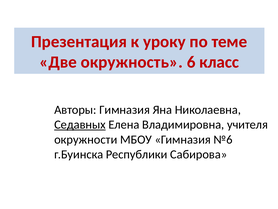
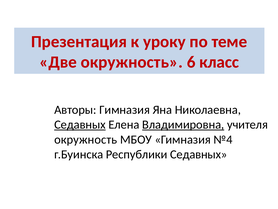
Владимировна underline: none -> present (183, 124)
окружности: окружности -> окружность (86, 139)
№6: №6 -> №4 (223, 139)
Республики Сабирова: Сабирова -> Седавных (199, 154)
